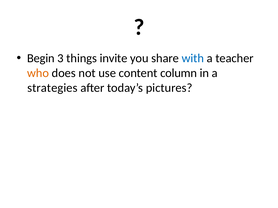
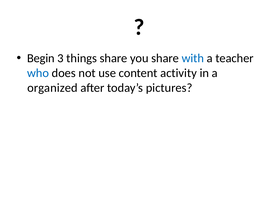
things invite: invite -> share (114, 58)
who colour: orange -> blue (38, 73)
column: column -> activity (179, 73)
strategies: strategies -> organized (52, 88)
